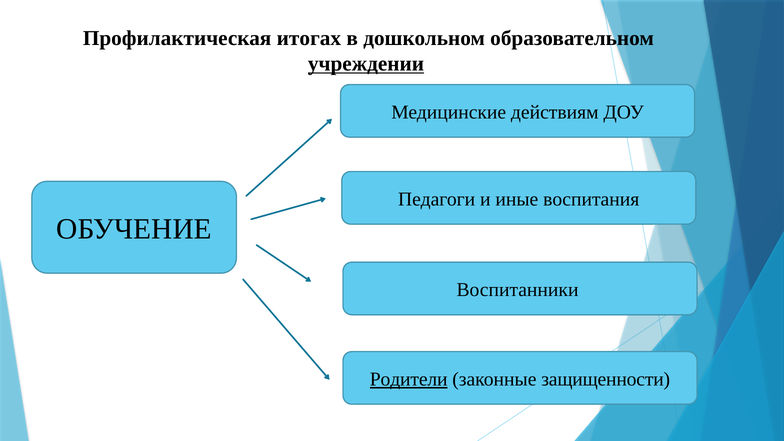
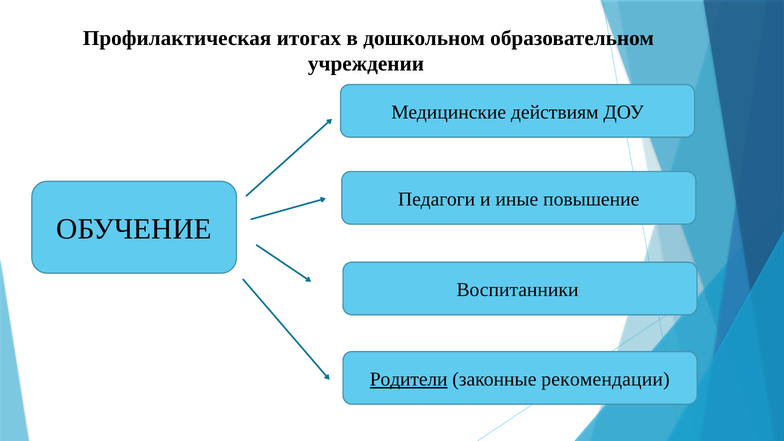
учреждении underline: present -> none (366, 64)
воспитания: воспитания -> повышение (591, 199)
защищенности: защищенности -> рекомендации (606, 379)
